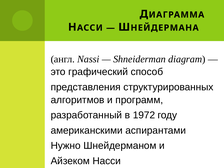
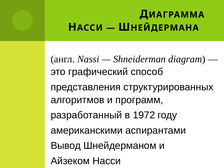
Нужно: Нужно -> Вывод (66, 146)
